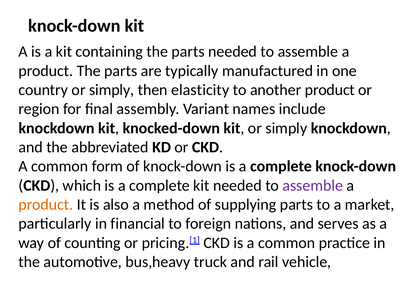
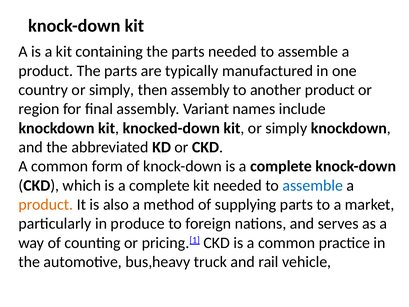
then elasticity: elasticity -> assembly (200, 90)
assemble colour: purple -> blue (313, 185)
financial: financial -> produce (138, 224)
